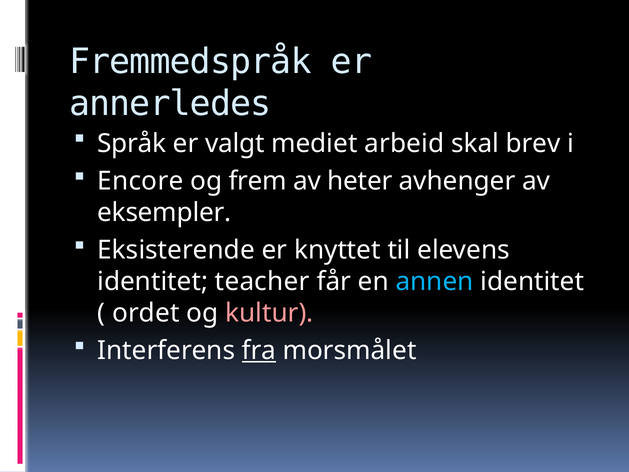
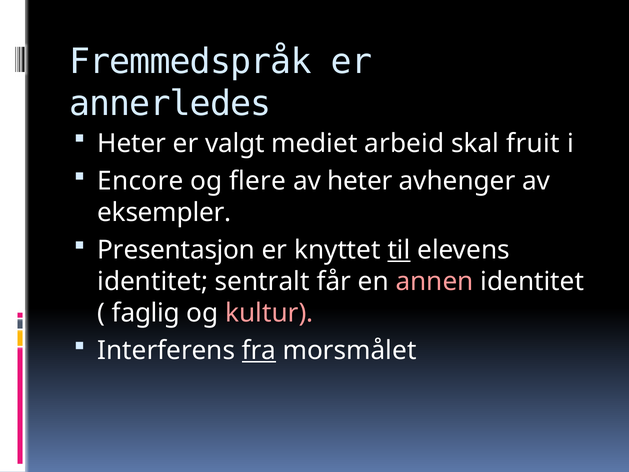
Språk: Språk -> Heter (132, 143)
brev: brev -> fruit (533, 143)
frem: frem -> flere (258, 181)
Eksisterende: Eksisterende -> Presentasjon (176, 250)
til underline: none -> present (399, 250)
teacher: teacher -> sentralt (262, 281)
annen colour: light blue -> pink (435, 281)
ordet: ordet -> faglig (146, 313)
